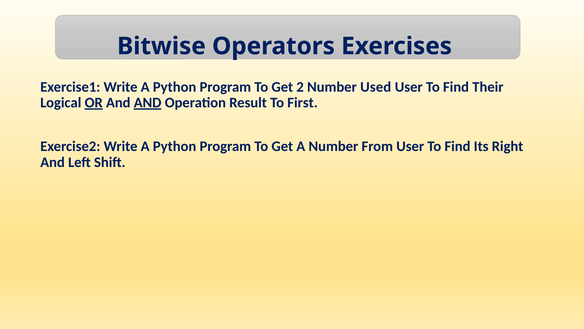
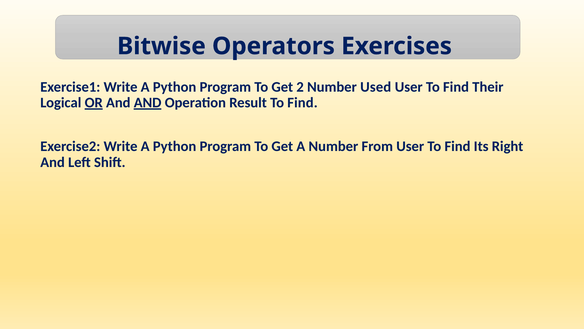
Result To First: First -> Find (302, 103)
